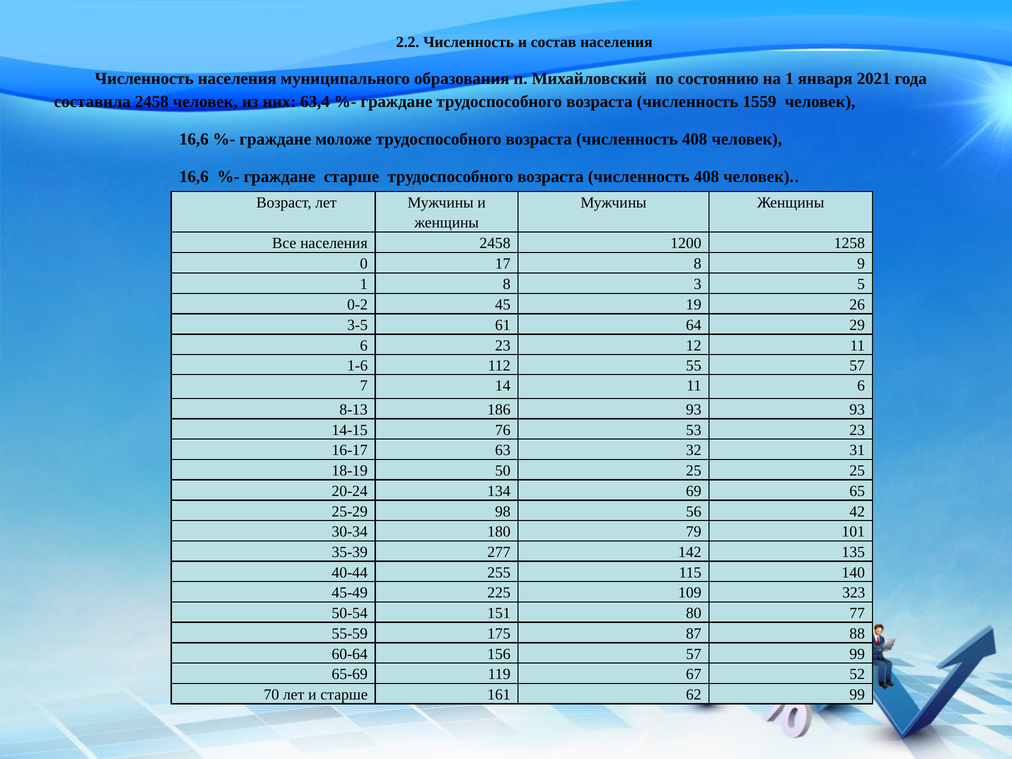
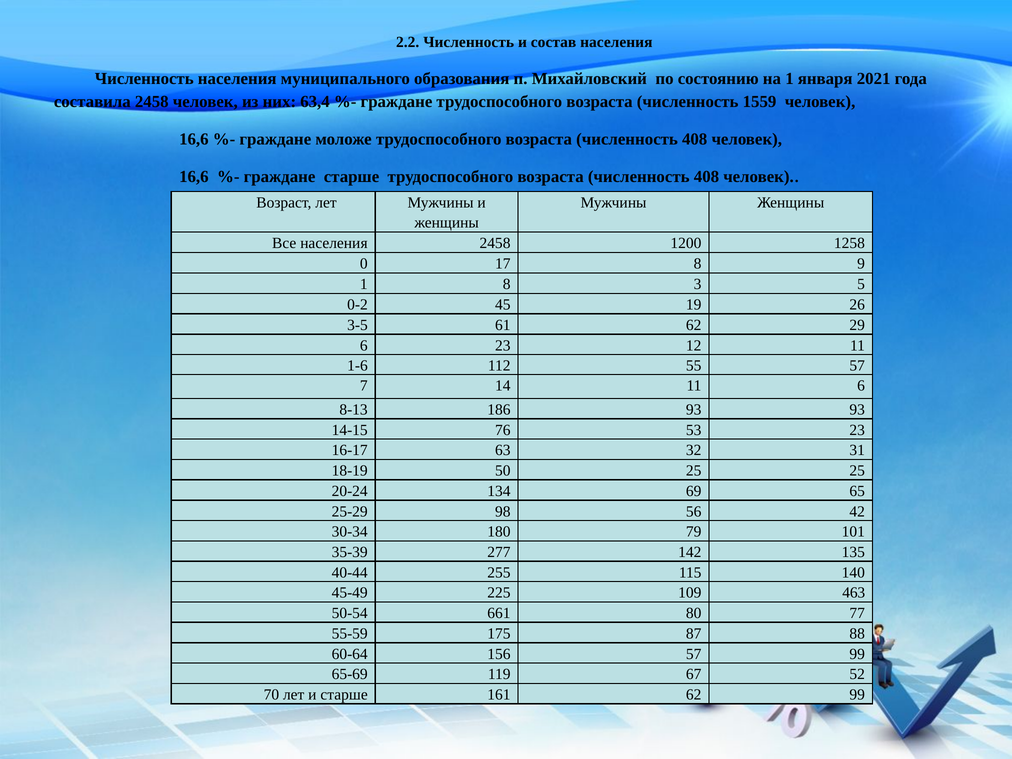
61 64: 64 -> 62 (694, 325)
323: 323 -> 463 (854, 593)
151: 151 -> 661 (499, 613)
